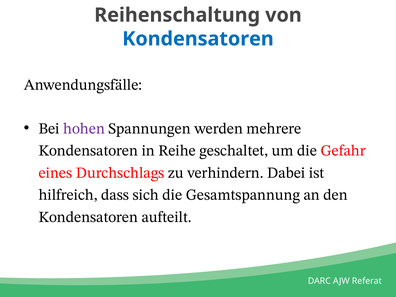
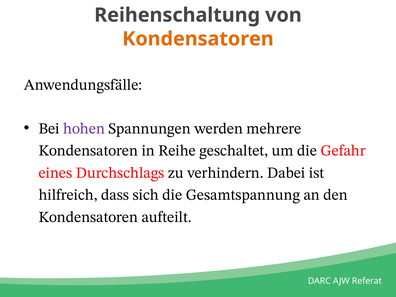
Kondensatoren colour: blue -> orange (198, 39)
